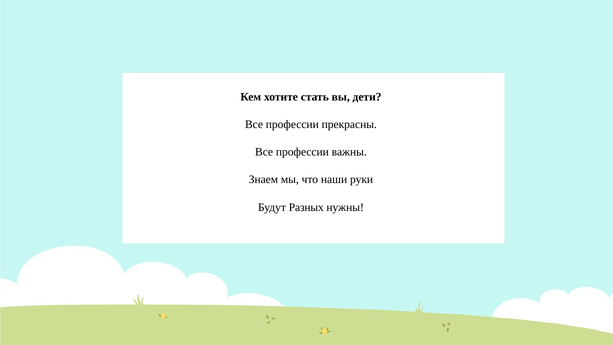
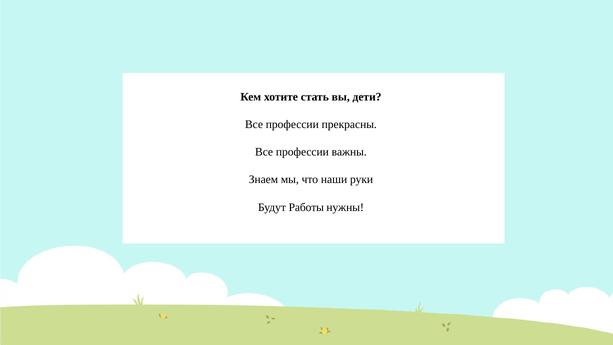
Разных: Разных -> Работы (306, 207)
